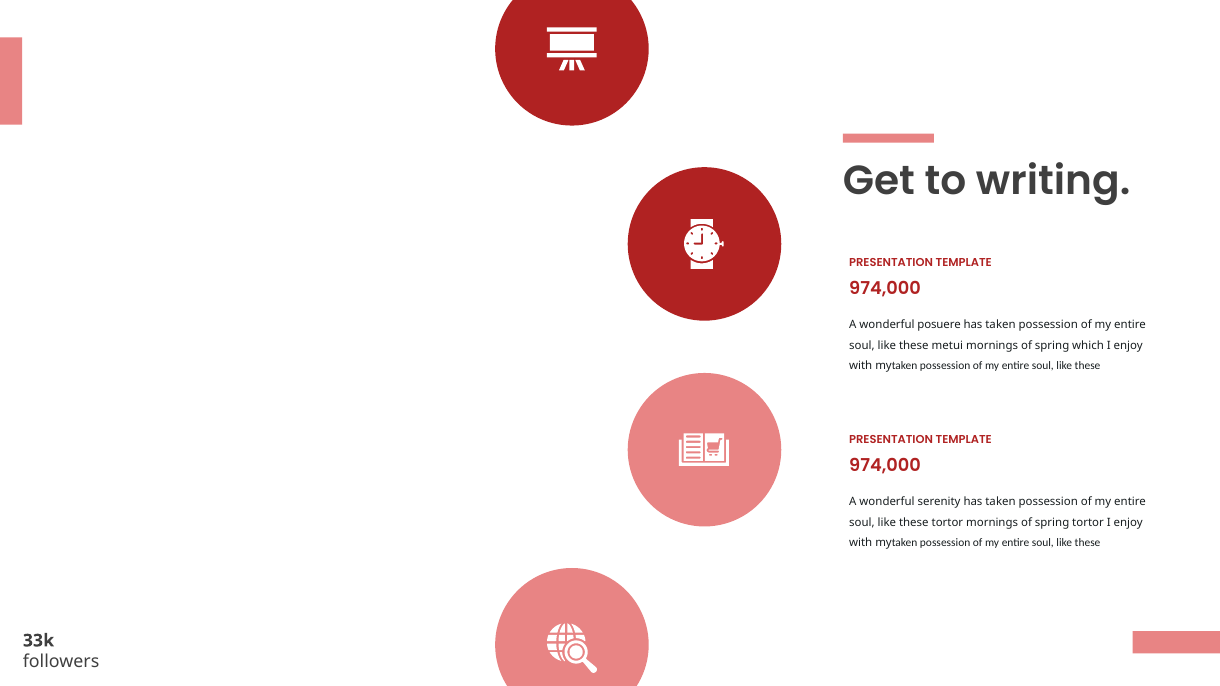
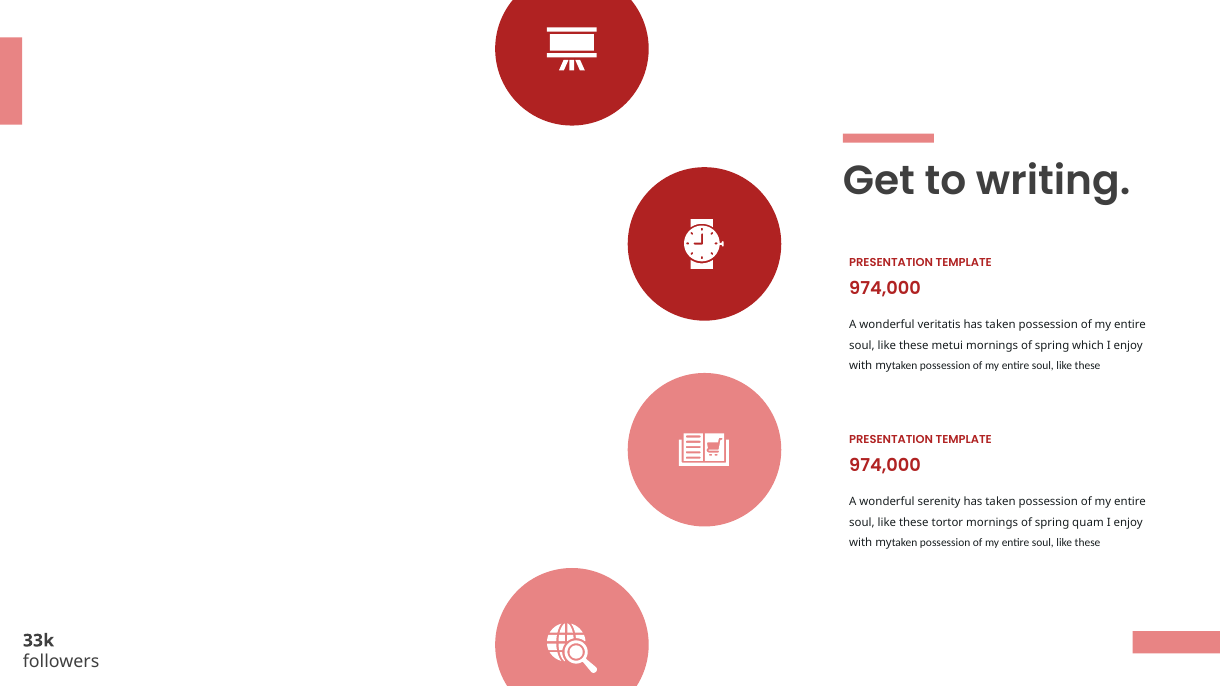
posuere: posuere -> veritatis (939, 325)
spring tortor: tortor -> quam (1088, 523)
